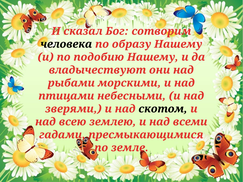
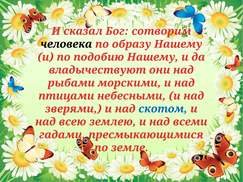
скотом colour: black -> blue (163, 109)
